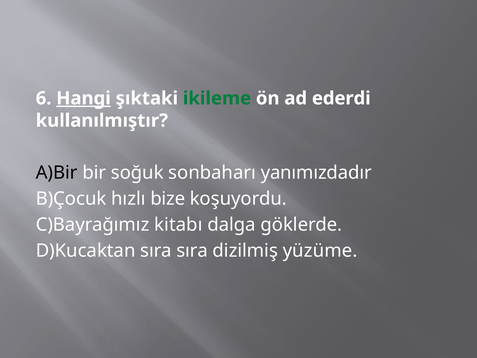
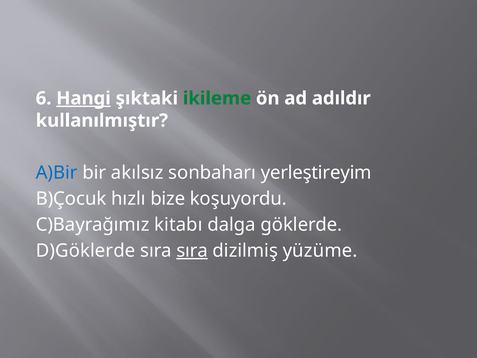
ederdi: ederdi -> adıldır (341, 98)
A)Bir colour: black -> blue (57, 173)
soğuk: soğuk -> akılsız (137, 173)
yanımızdadır: yanımızdadır -> yerleştireyim (316, 173)
D)Kucaktan: D)Kucaktan -> D)Göklerde (86, 250)
sıra underline: none -> present (192, 250)
